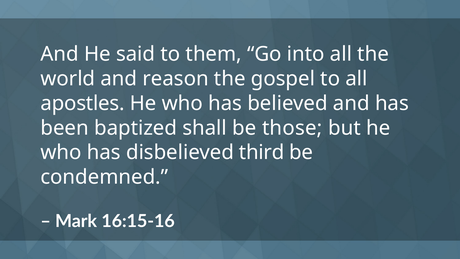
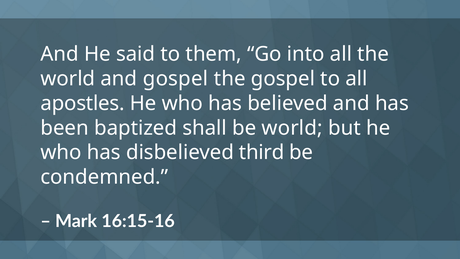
and reason: reason -> gospel (175, 79)
be those: those -> world (292, 128)
